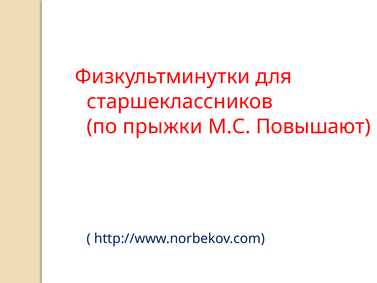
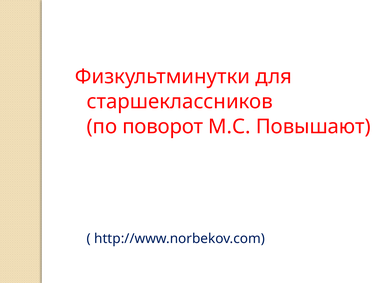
прыжки: прыжки -> поворот (163, 127)
